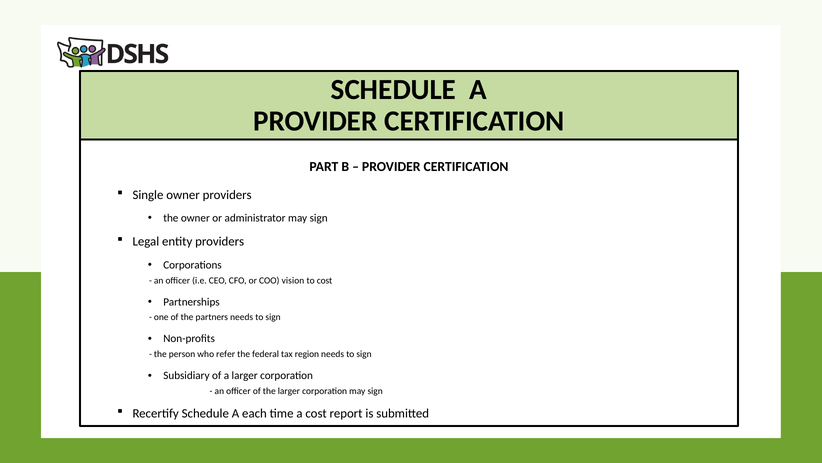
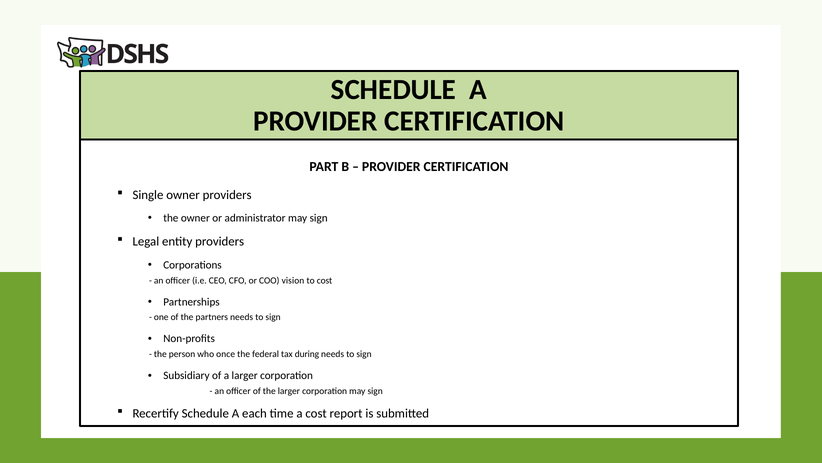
refer: refer -> once (226, 354)
region: region -> during (307, 354)
